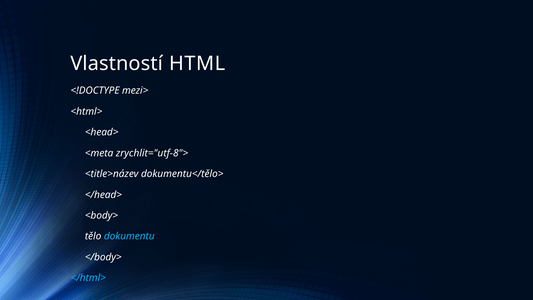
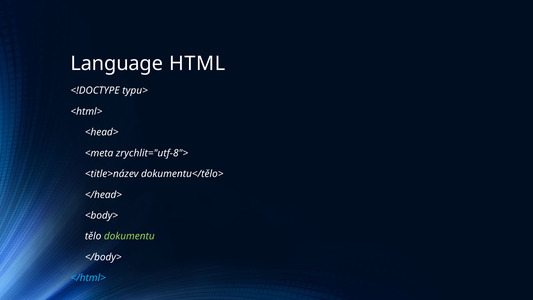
Vlastností: Vlastností -> Language (117, 64)
mezi>: mezi> -> typu> (135, 91)
dokumentu colour: light blue -> light green (129, 236)
